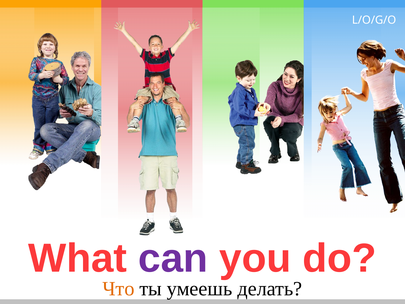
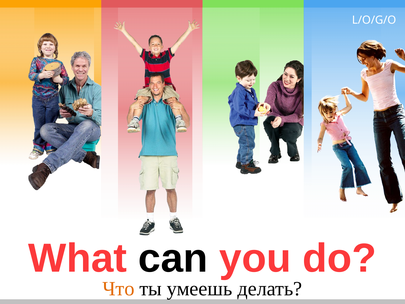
can colour: purple -> black (173, 258)
